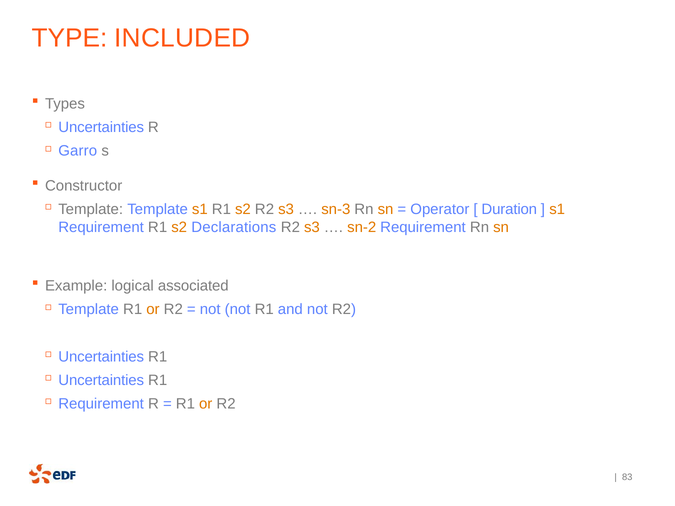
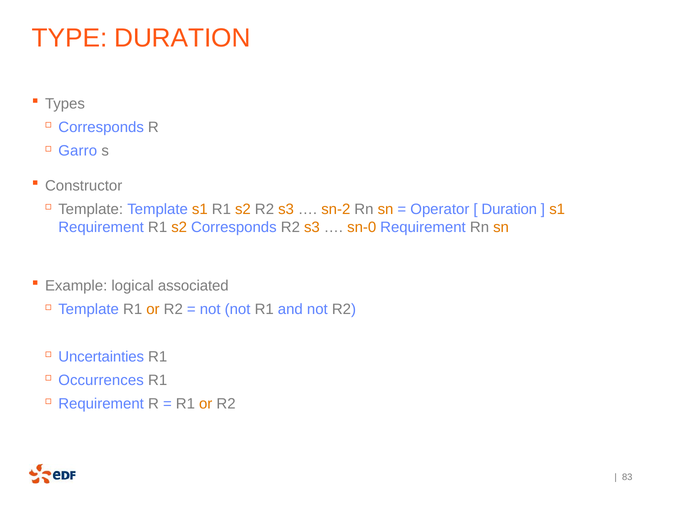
TYPE INCLUDED: INCLUDED -> DURATION (182, 38)
Uncertainties: Uncertainties -> Corresponds (101, 127)
sn-3: sn-3 -> sn-2 (336, 209)
s2 Declarations: Declarations -> Corresponds (234, 227)
sn-2: sn-2 -> sn-0 (362, 227)
Uncertainties: Uncertainties -> Occurrences (101, 380)
